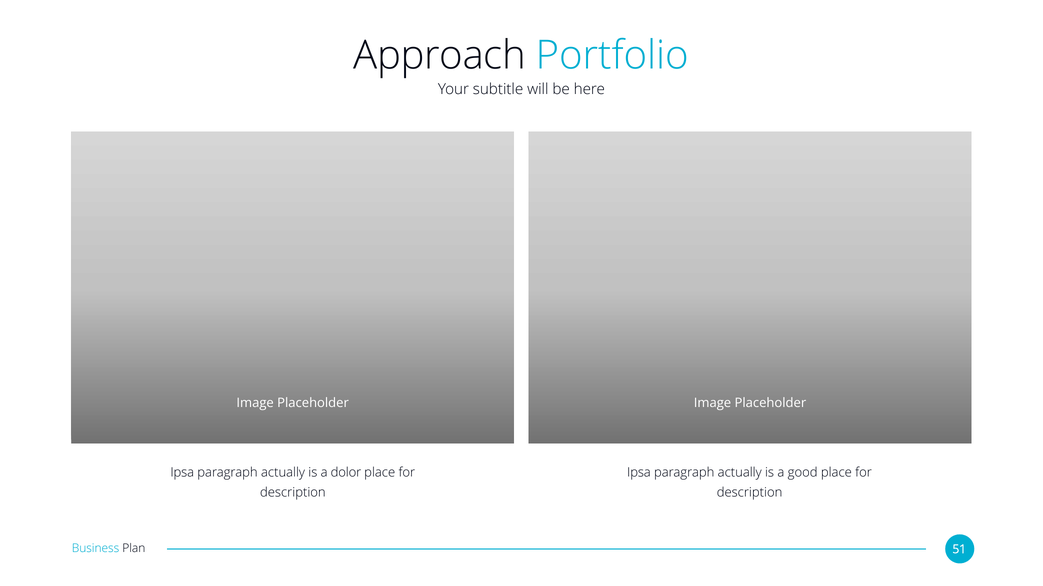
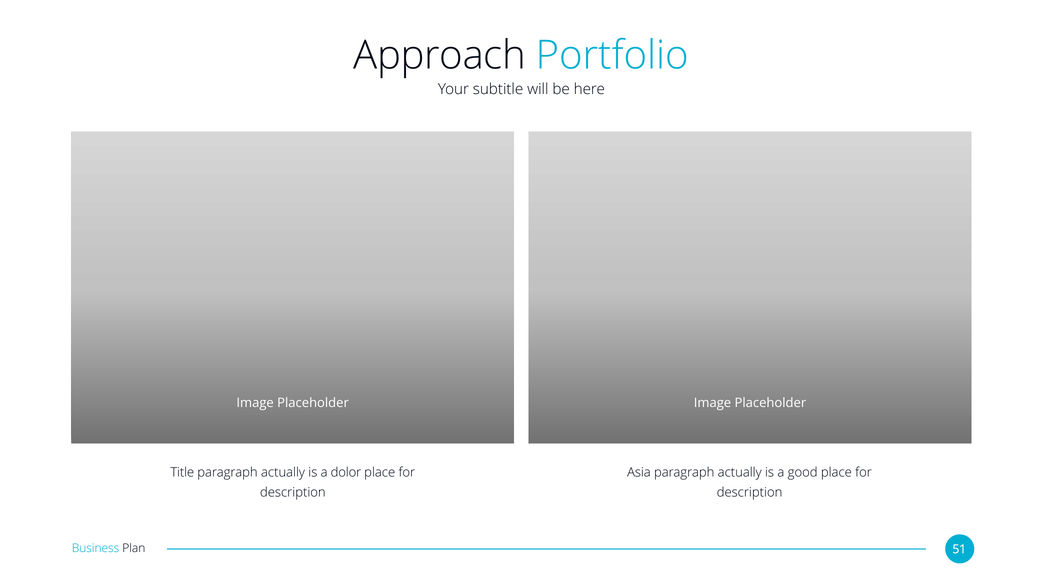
Ipsa: Ipsa -> Title (182, 473)
Ipsa: Ipsa -> Asia (639, 473)
